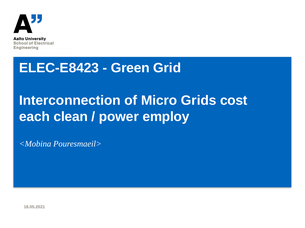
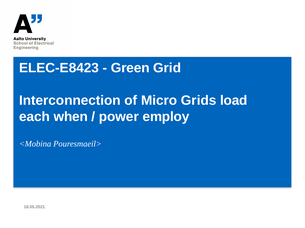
cost: cost -> load (234, 101)
clean: clean -> when (71, 117)
